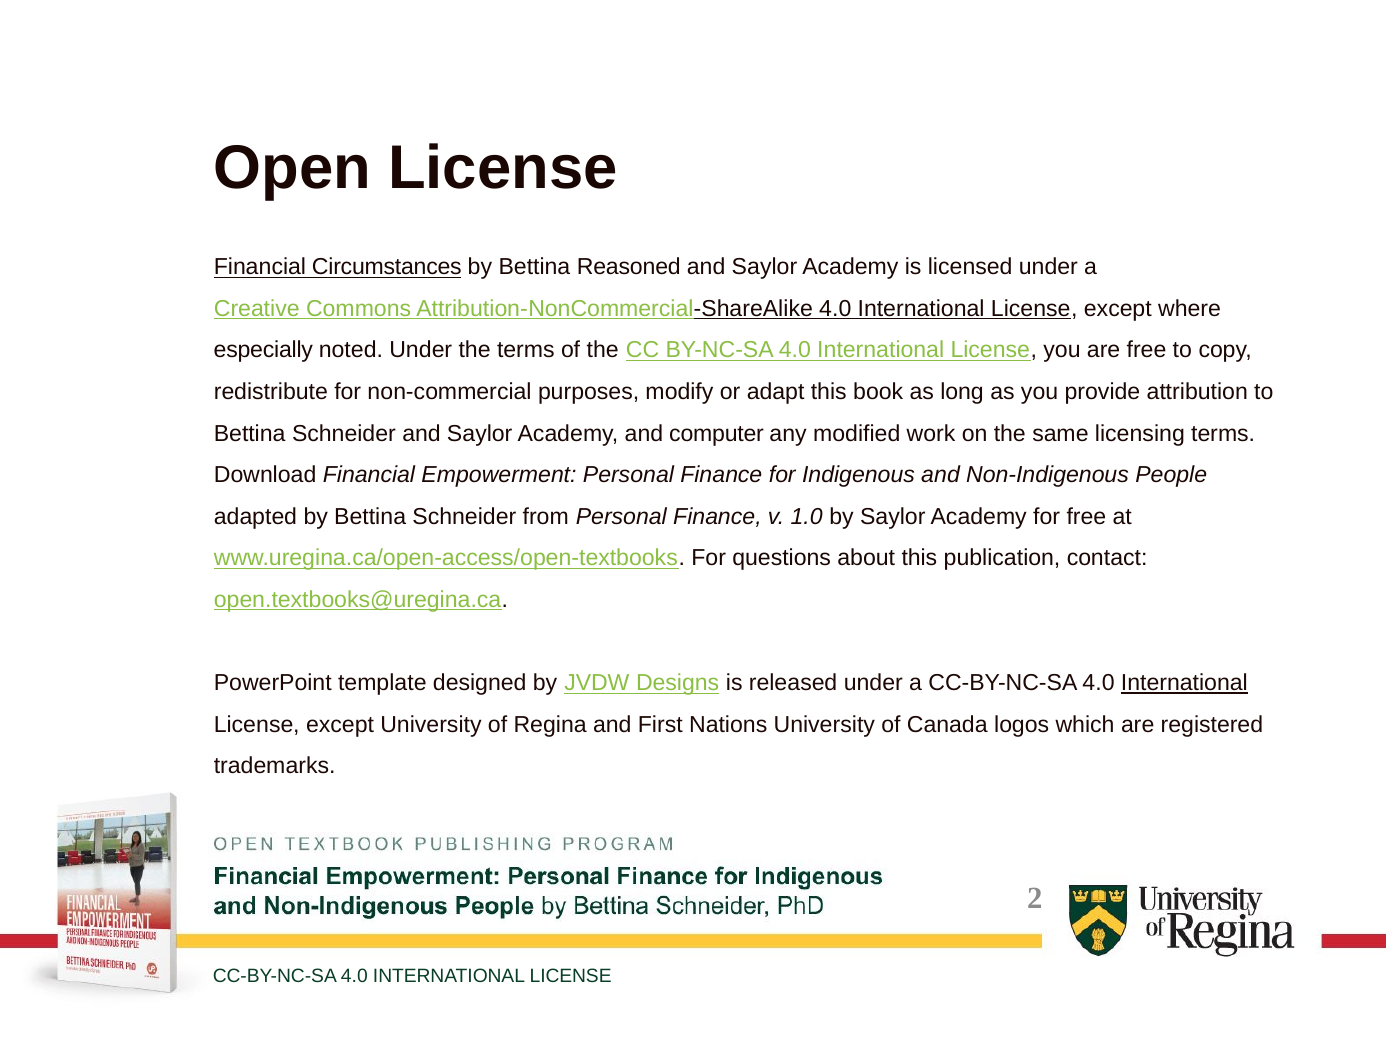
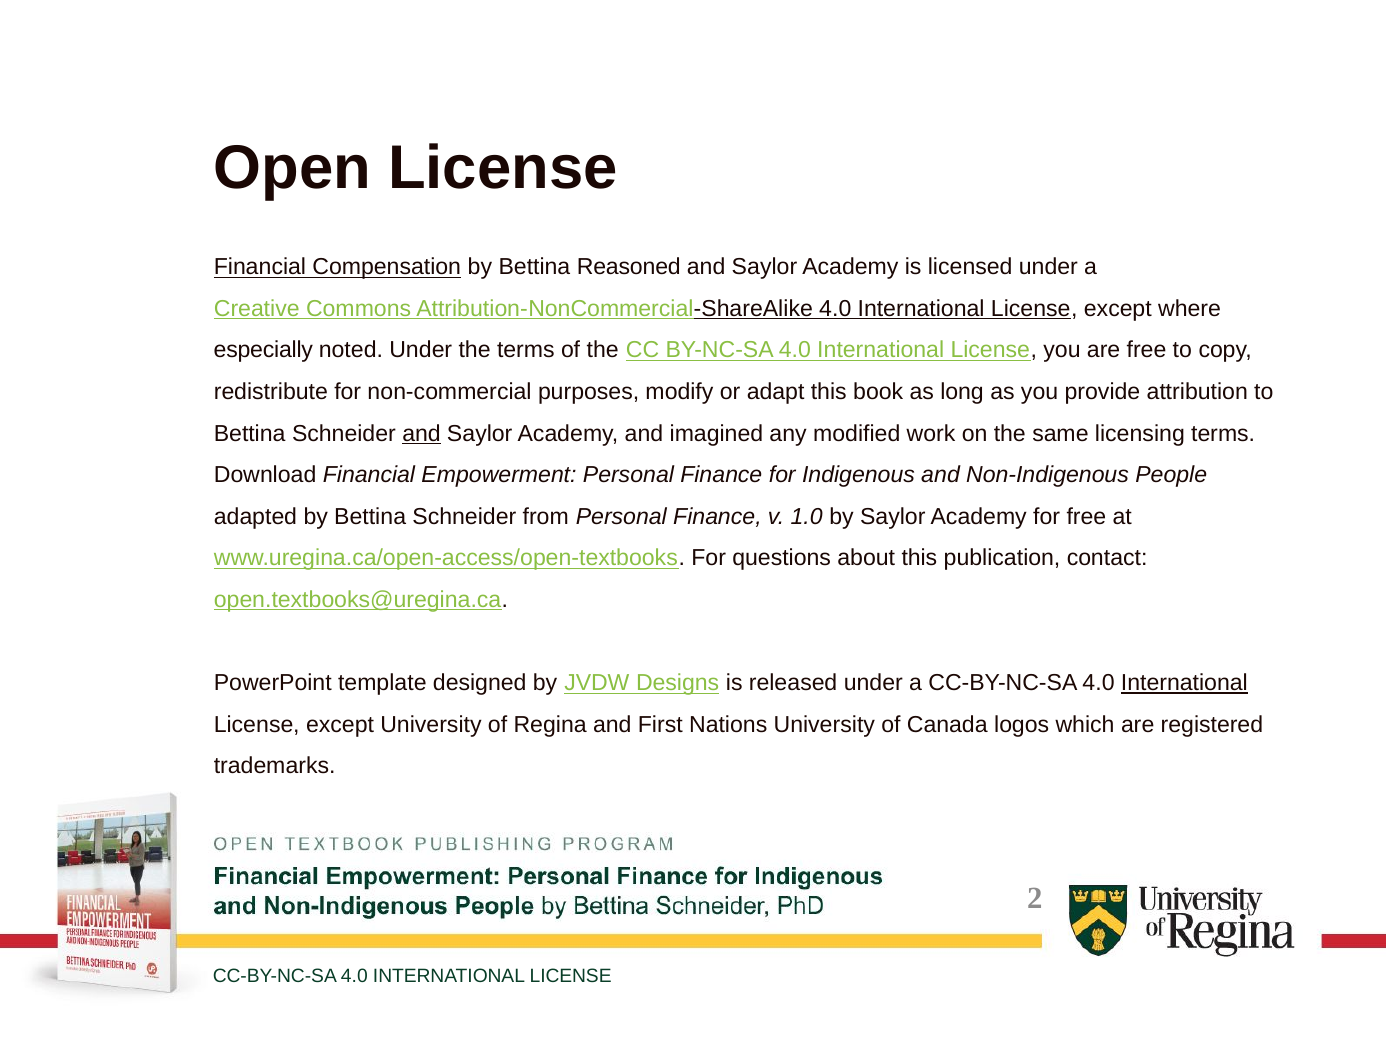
Circumstances: Circumstances -> Compensation (387, 267)
and underline: none -> present (421, 433)
computer: computer -> imagined (716, 433)
